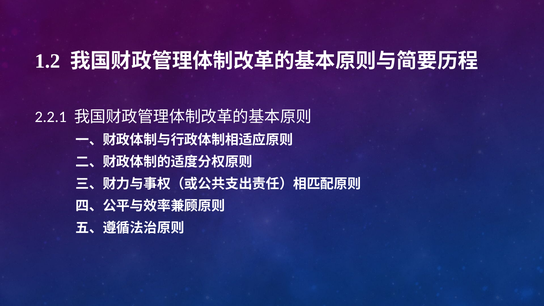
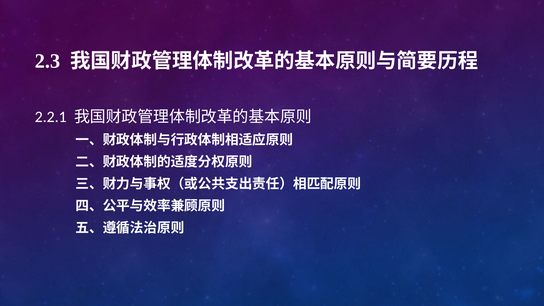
1.2: 1.2 -> 2.3 (47, 61)
